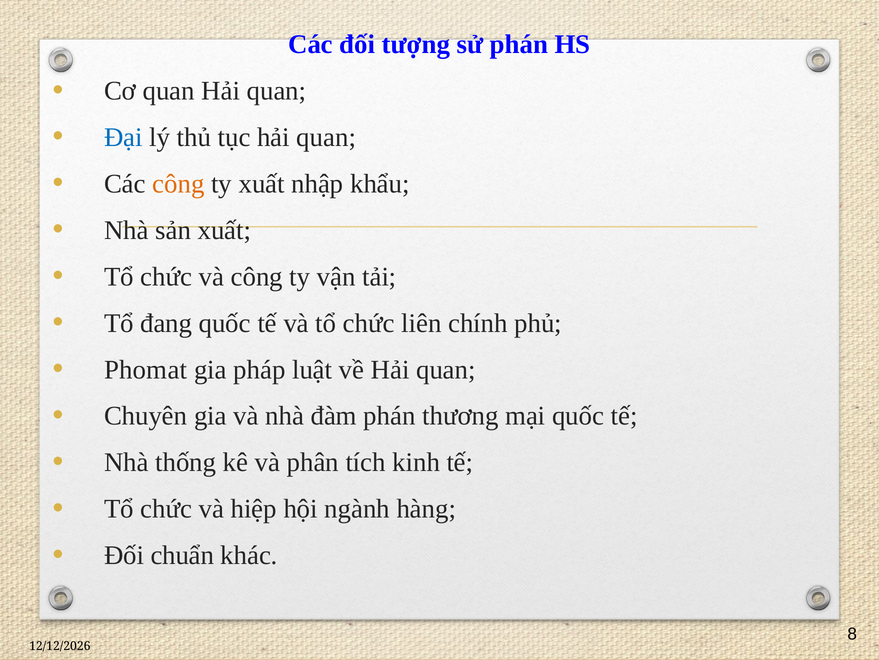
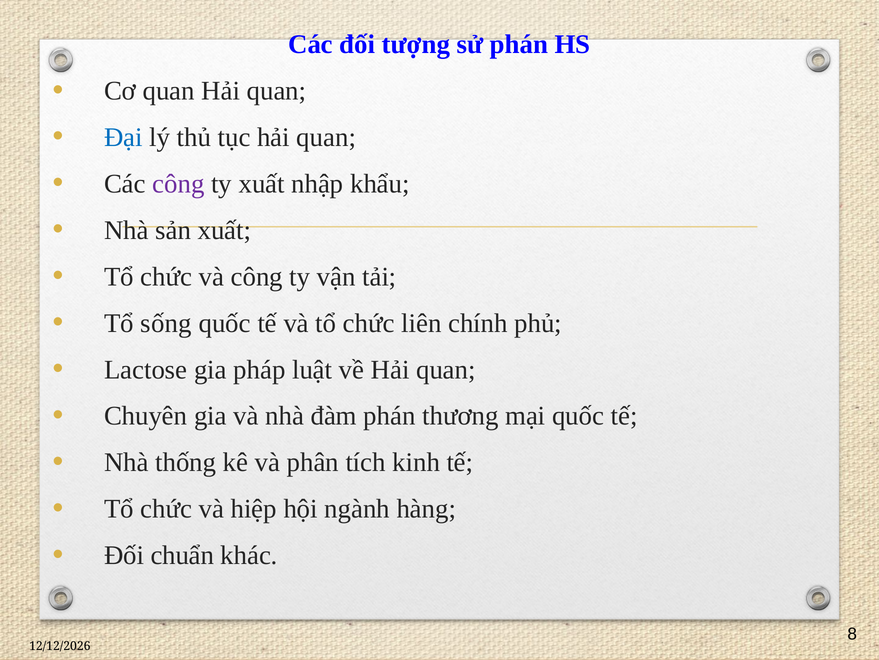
công colour: orange -> purple (178, 184)
đang: đang -> sống (166, 323)
Phomat: Phomat -> Lactose (146, 369)
